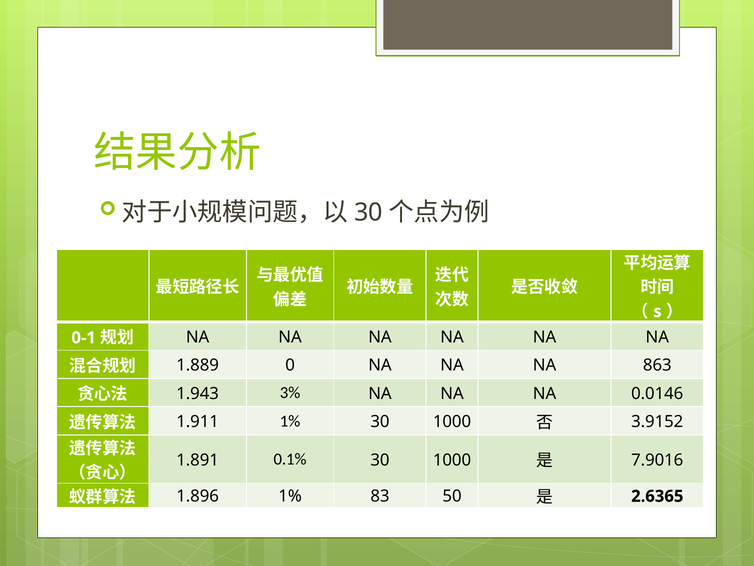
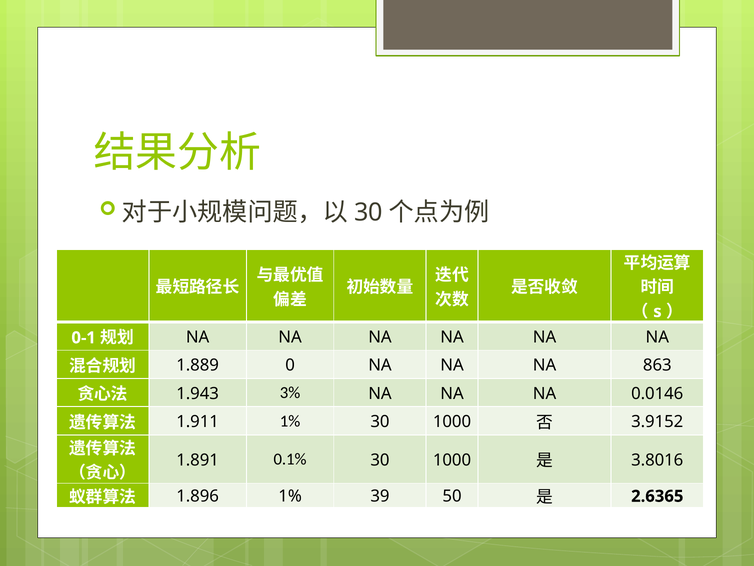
7.9016: 7.9016 -> 3.8016 (657, 460)
83: 83 -> 39 (380, 496)
